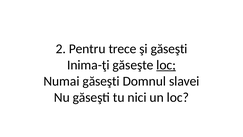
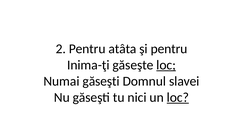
trece: trece -> atâta (123, 49)
şi găseşti: găseşti -> pentru (169, 49)
loc underline: none -> present (178, 97)
